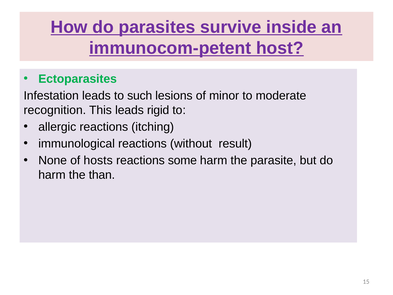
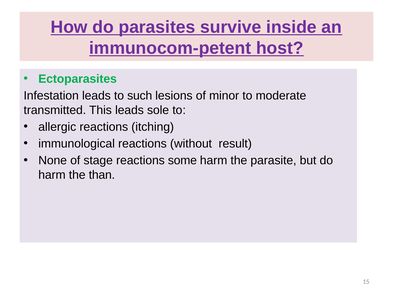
recognition: recognition -> transmitted (55, 110)
rigid: rigid -> sole (158, 110)
hosts: hosts -> stage (98, 160)
